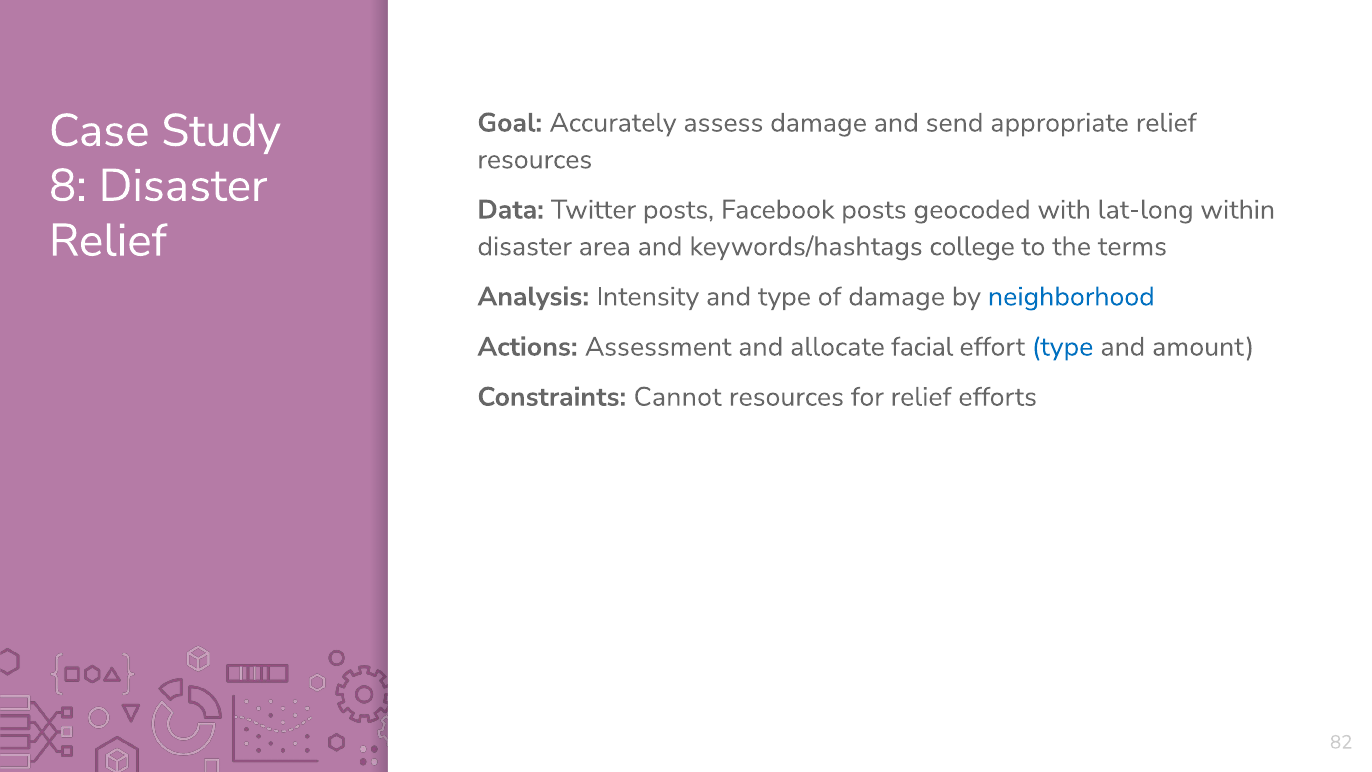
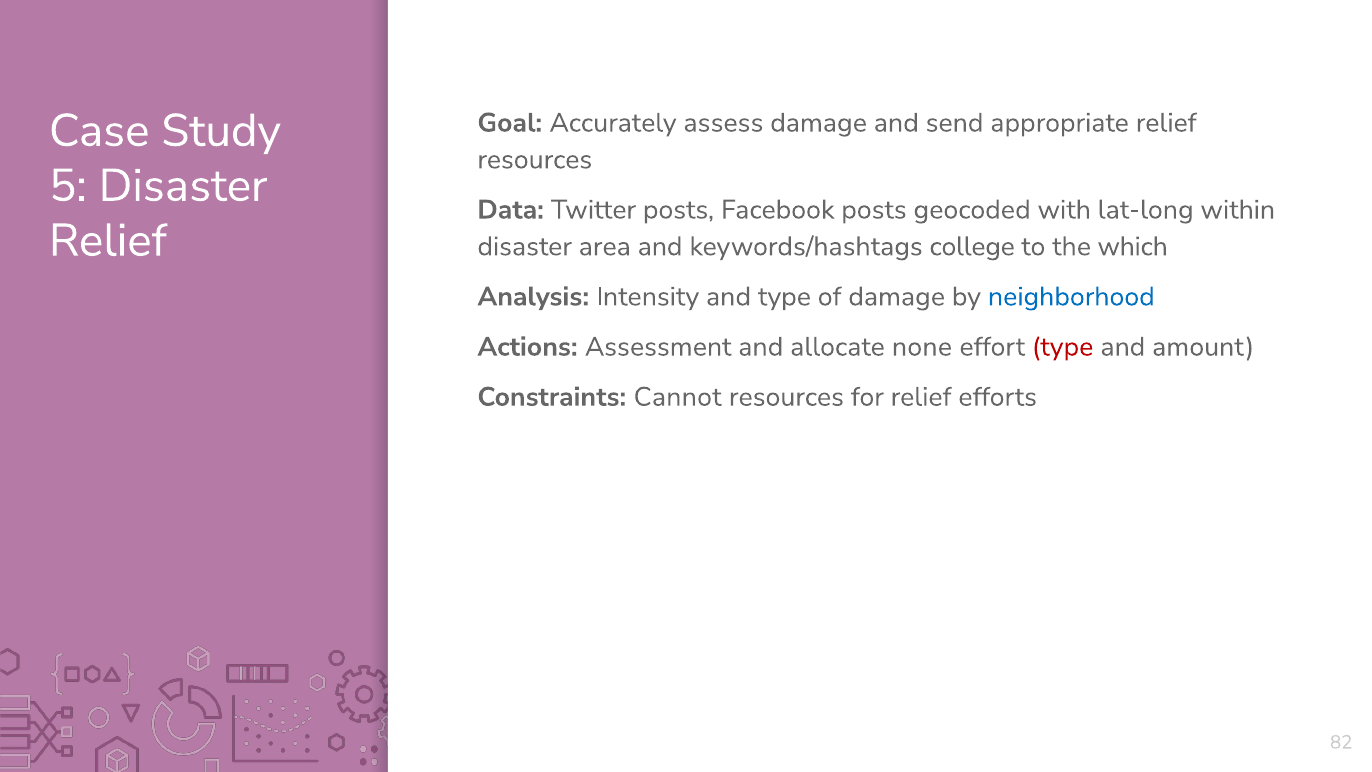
8: 8 -> 5 (68, 186)
terms: terms -> which (1133, 246)
facial: facial -> none (922, 347)
type colour: blue -> red (1063, 347)
